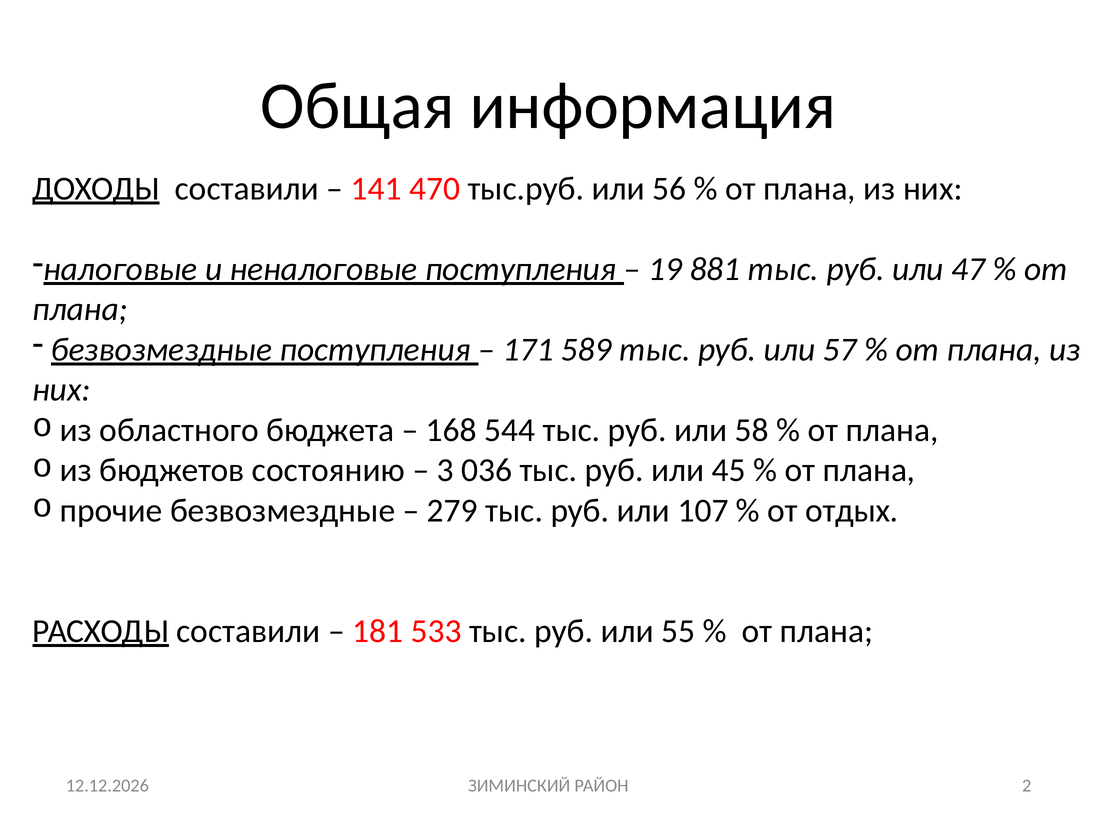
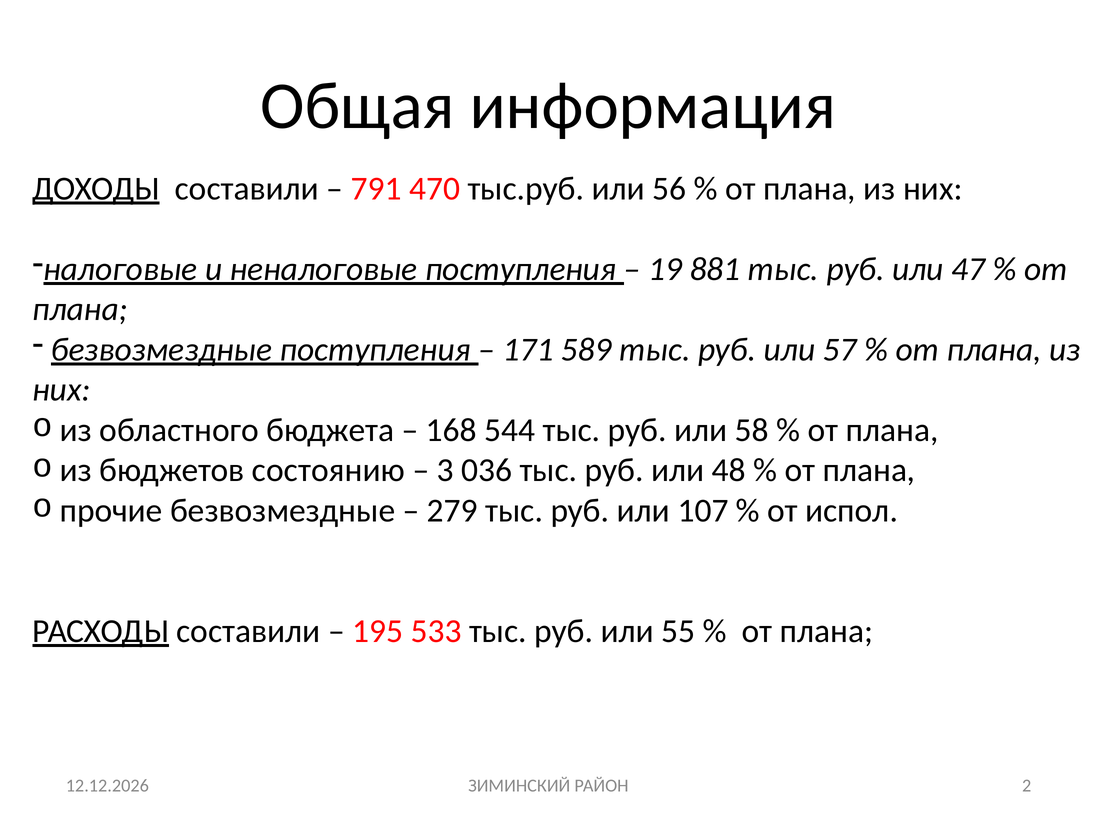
141: 141 -> 791 (376, 189)
45: 45 -> 48 (729, 470)
отдых: отдых -> испол (852, 510)
181: 181 -> 195 (378, 631)
